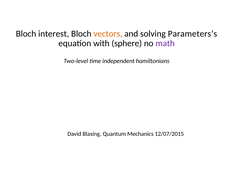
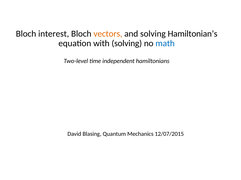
Parameters’s: Parameters’s -> Hamiltonian’s (193, 34)
with sphere: sphere -> solving (127, 44)
math colour: purple -> blue (165, 44)
